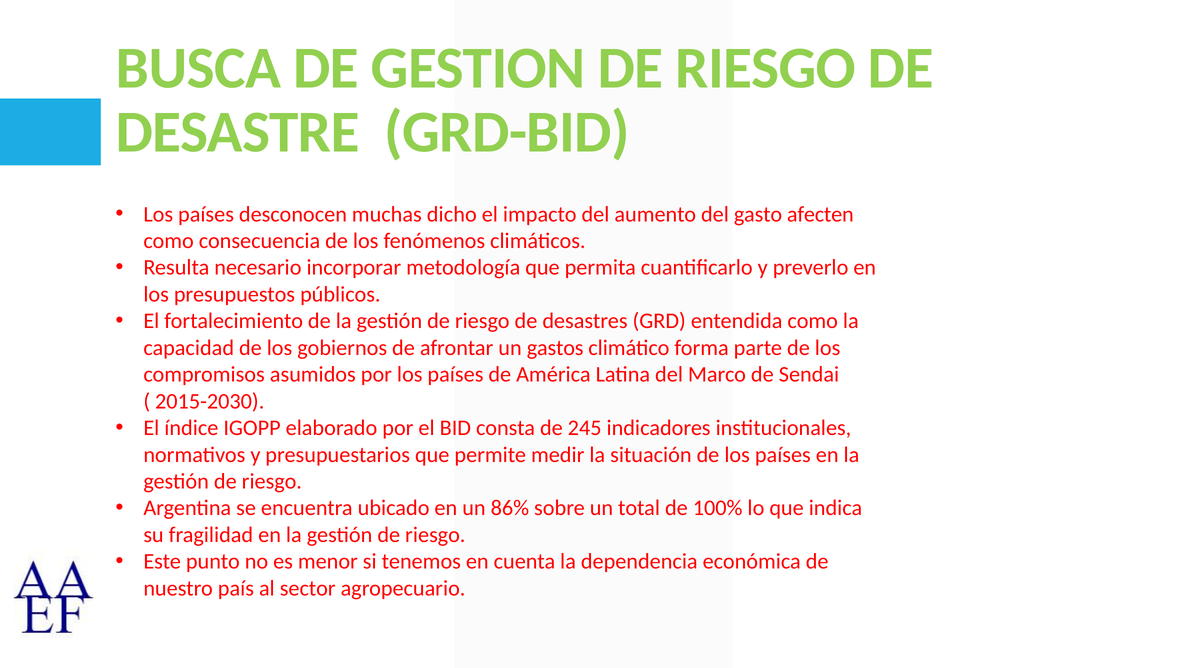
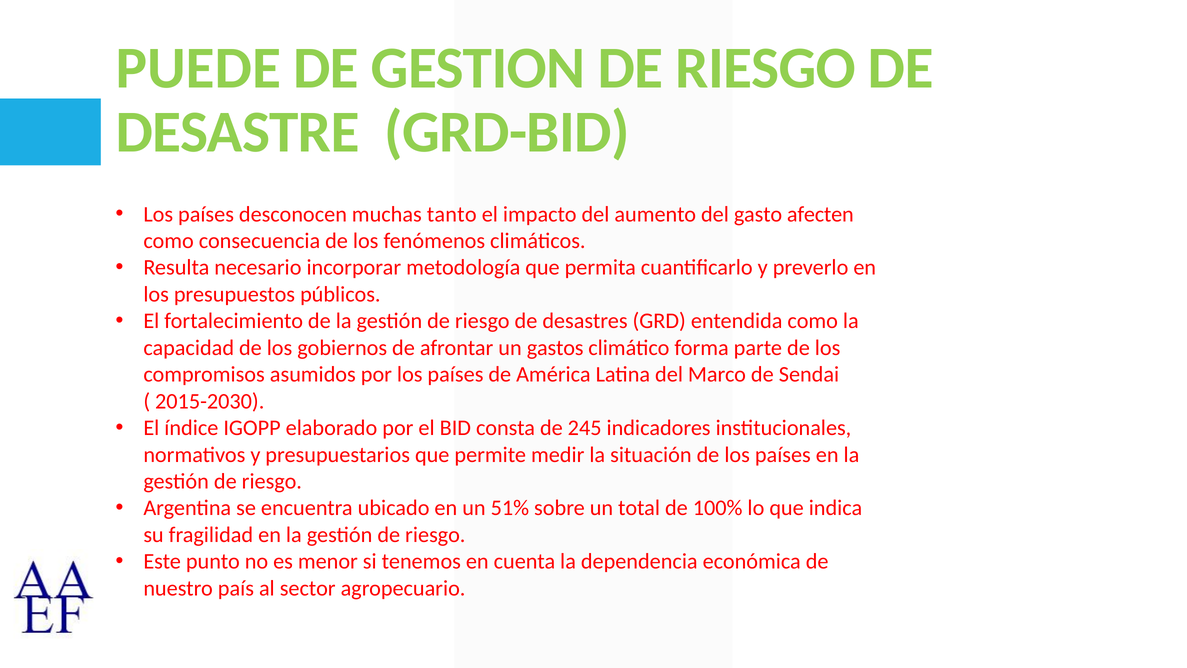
BUSCA: BUSCA -> PUEDE (198, 68)
dicho: dicho -> tanto (452, 214)
86%: 86% -> 51% (510, 508)
